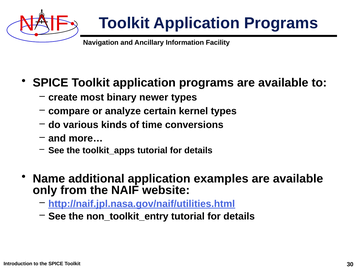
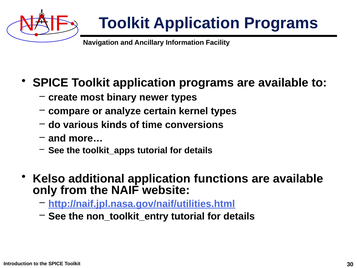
Name: Name -> Kelso (49, 179)
examples: examples -> functions (221, 179)
